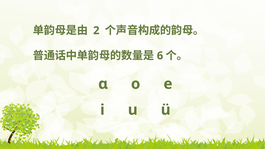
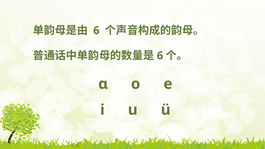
2: 2 -> 6 (96, 31)
